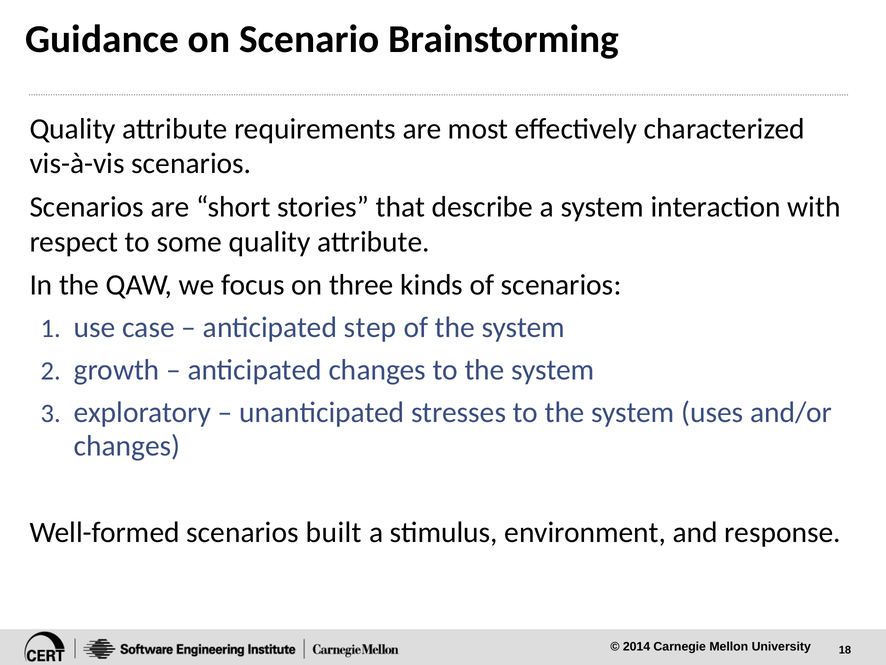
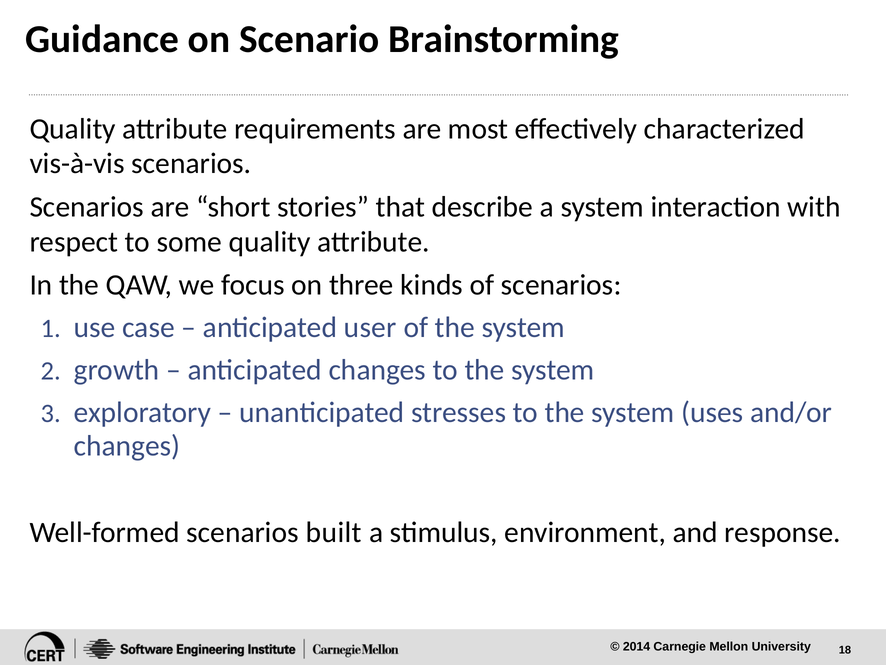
step: step -> user (370, 327)
